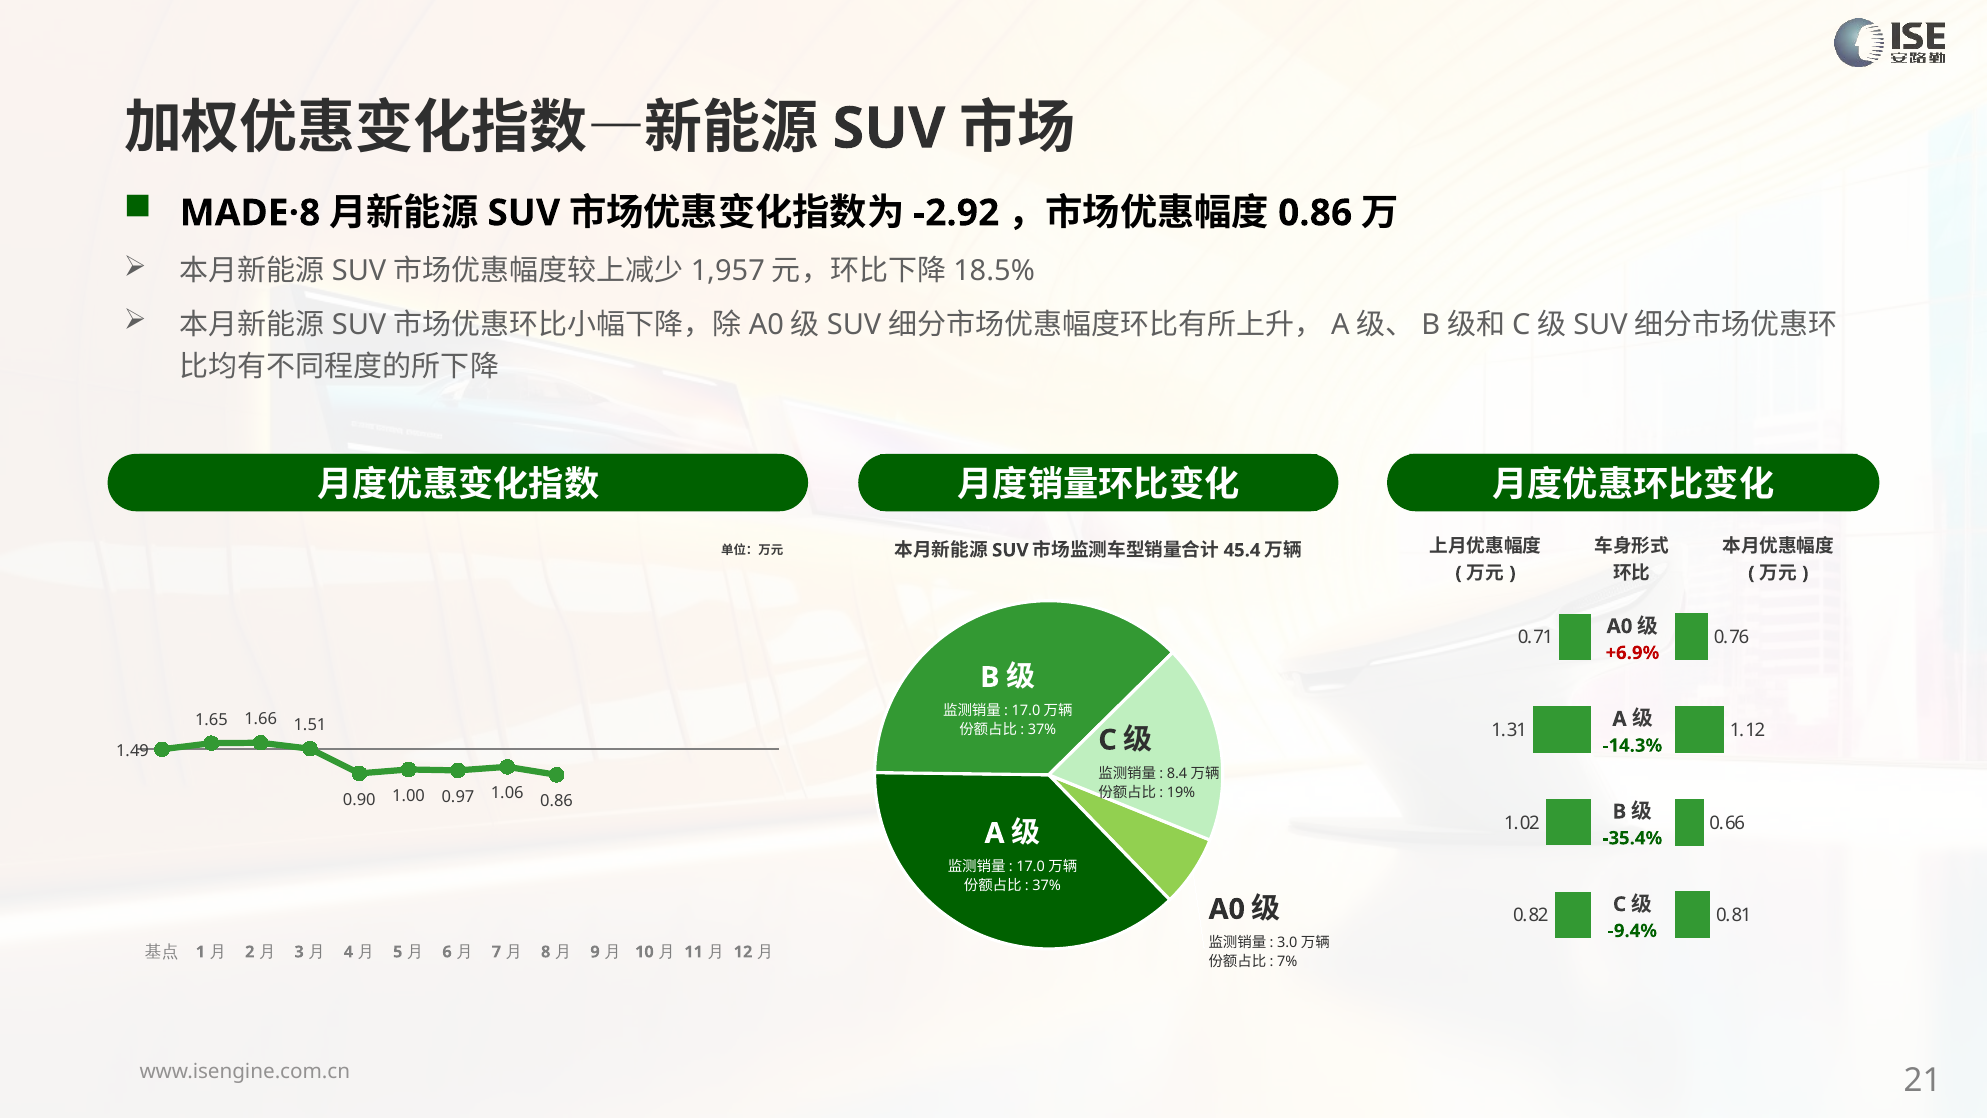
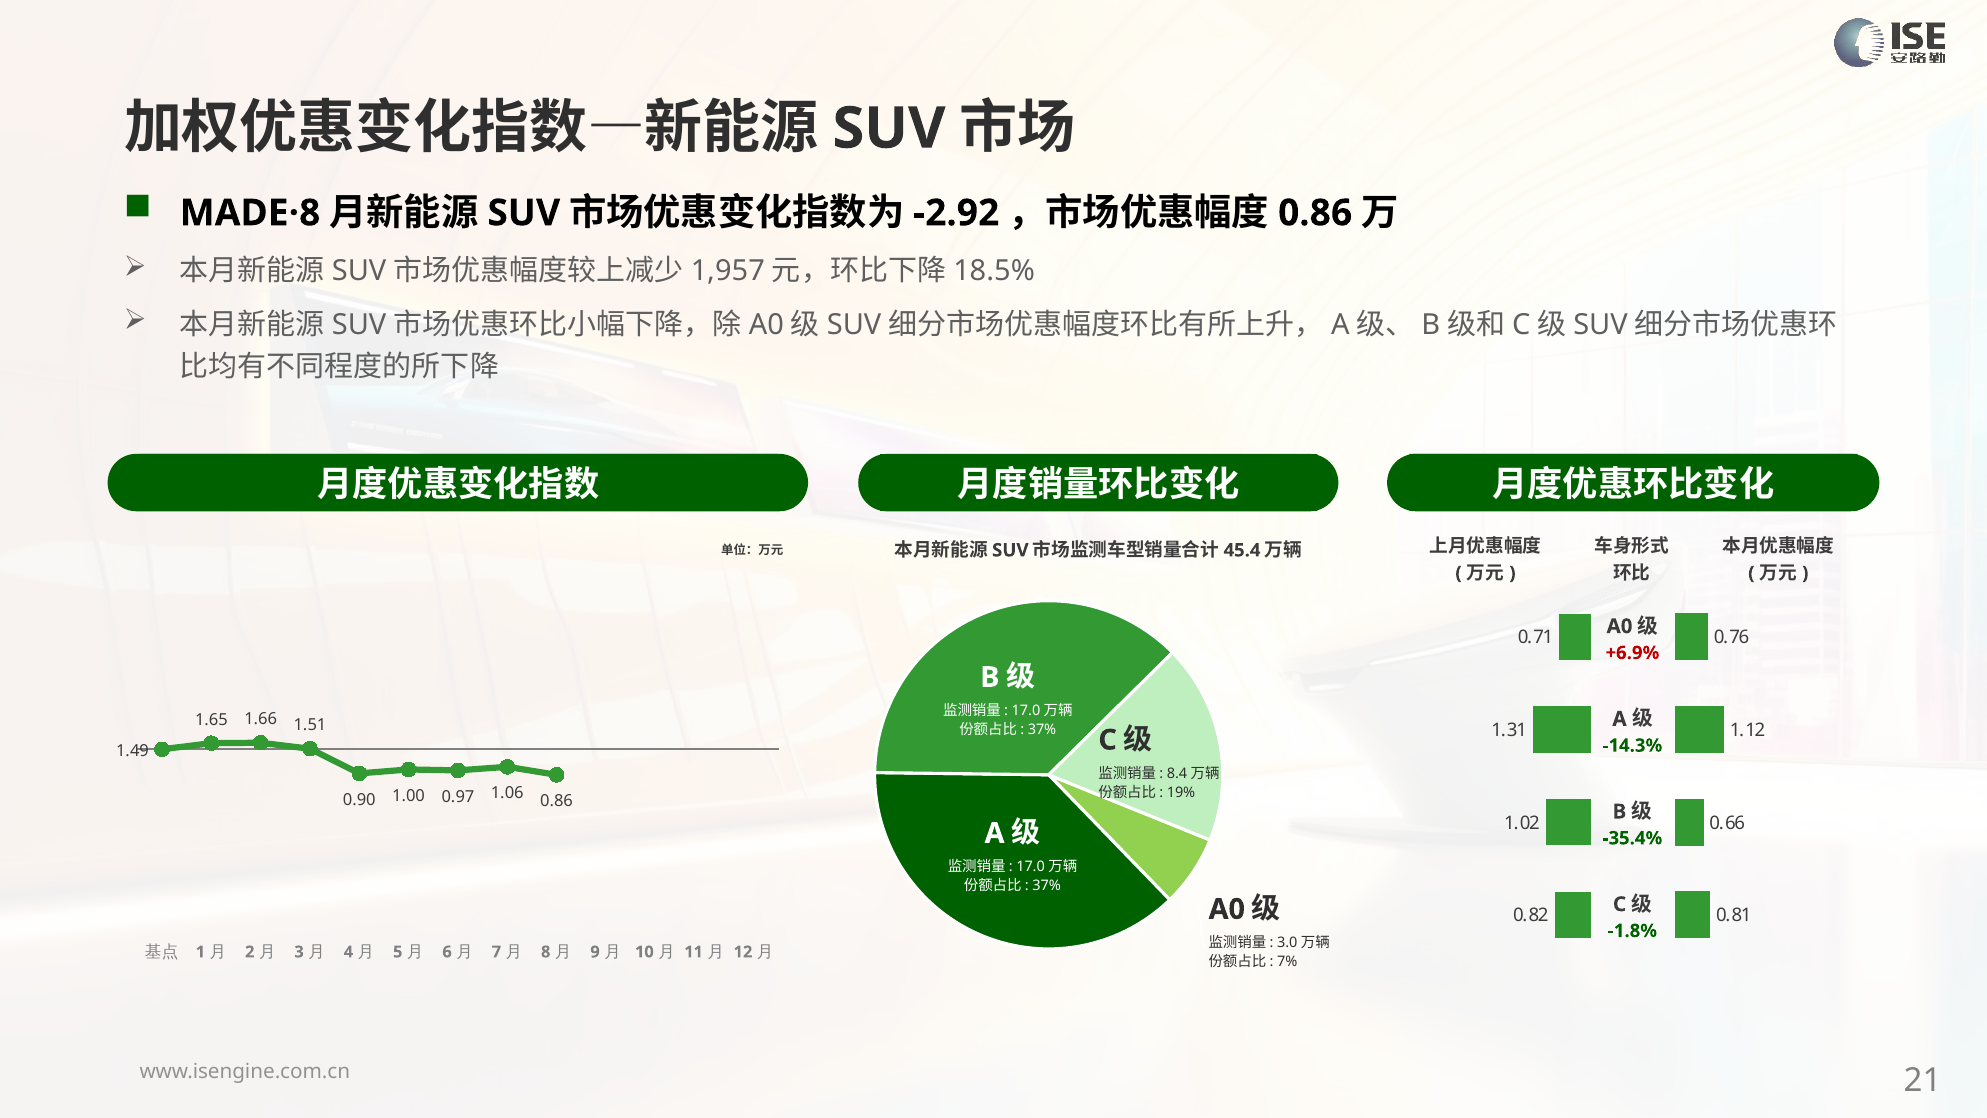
-9.4%: -9.4% -> -1.8% (1633, 931)
